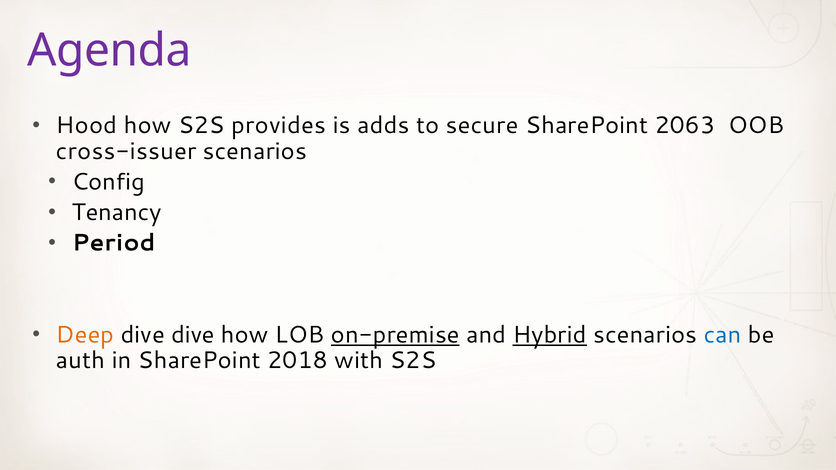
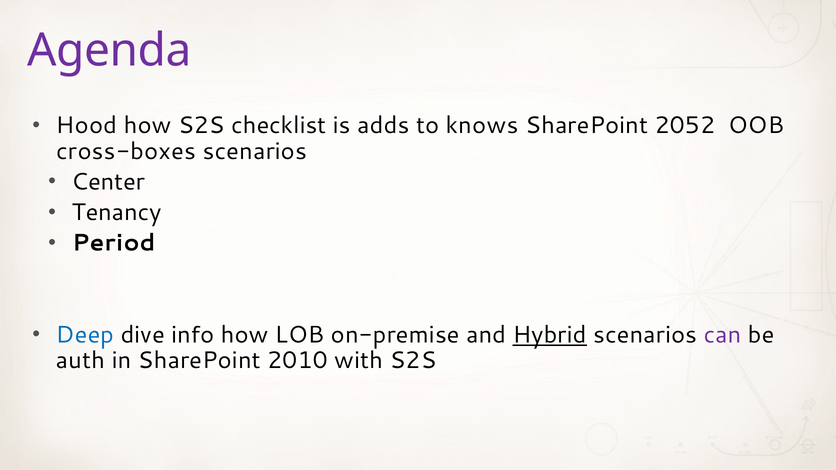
provides: provides -> checklist (279, 125)
secure: secure -> knows (482, 125)
2063: 2063 -> 2052 (685, 125)
cross-issuer: cross-issuer -> cross-boxes (126, 151)
Config: Config -> Center (108, 182)
Deep colour: orange -> blue (85, 335)
dive dive: dive -> info (193, 335)
on-premise underline: present -> none (395, 335)
can colour: blue -> purple (722, 335)
2018: 2018 -> 2010 (298, 361)
